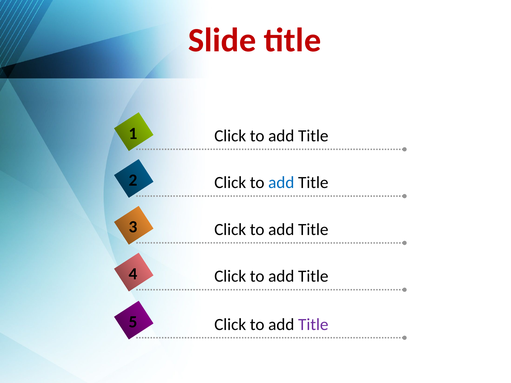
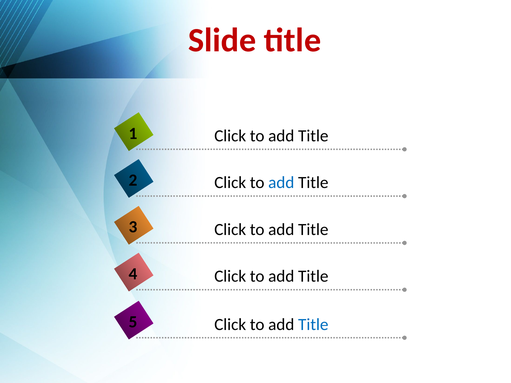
Title colour: purple -> blue (313, 325)
